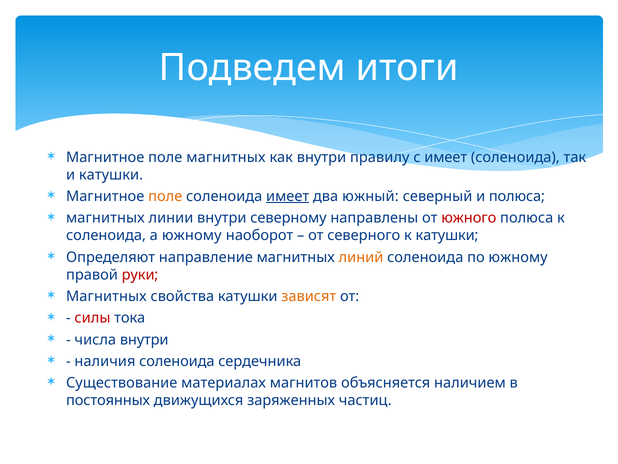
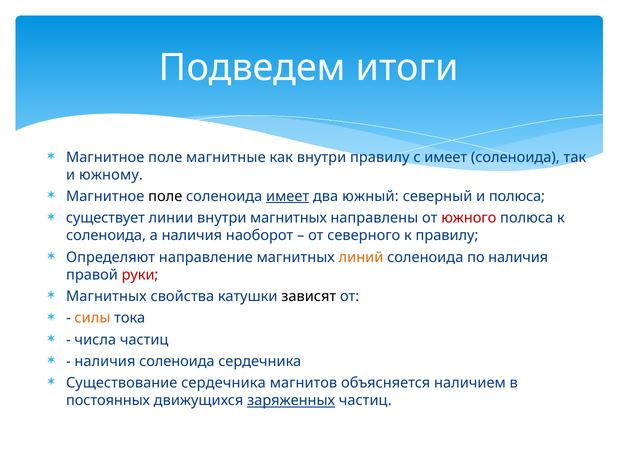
поле магнитных: магнитных -> магнитные (226, 157)
и катушки: катушки -> южному (111, 175)
поле colour: orange -> black (165, 196)
магнитных: магнитных -> существует (105, 218)
внутри северному: северному -> магнитных (289, 218)
а южному: южному -> наличия (192, 235)
к катушки: катушки -> правилу (447, 235)
по южному: южному -> наличия (518, 257)
зависят colour: orange -> black (309, 296)
силы colour: red -> orange (92, 318)
числа внутри: внутри -> частиц (144, 339)
Существование материалах: материалах -> сердечника (224, 383)
заряженных underline: none -> present (291, 400)
